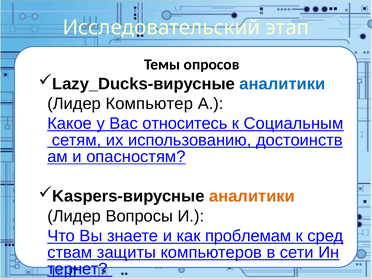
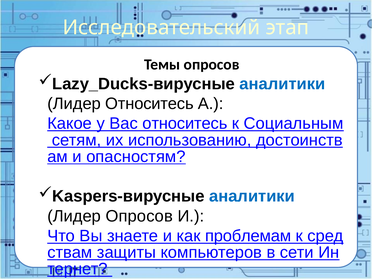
Лидер Компьютер: Компьютер -> Относитесь (149, 104)
аналитики colour: orange -> blue (252, 196)
Лидер Вопросы: Вопросы -> Опросов (139, 216)
